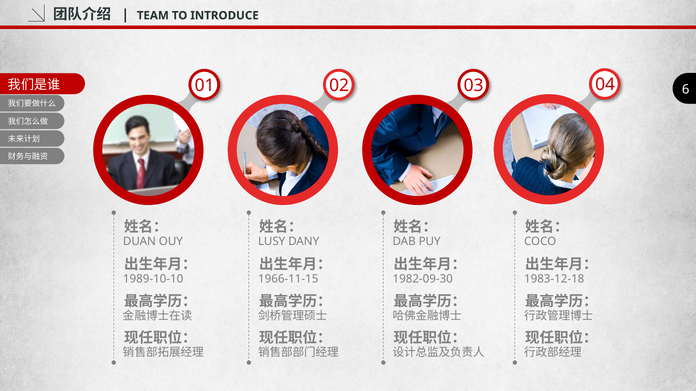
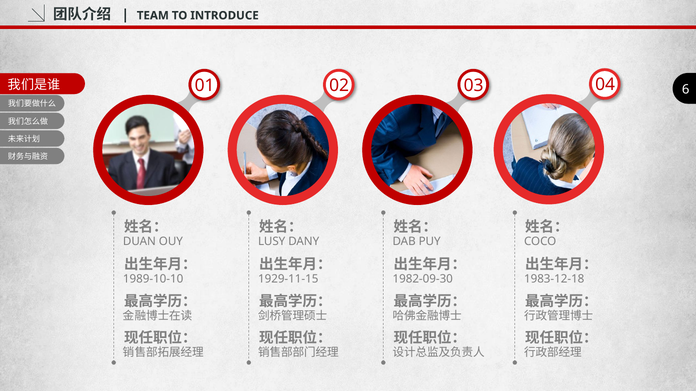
1966-11-15: 1966-11-15 -> 1929-11-15 (288, 279)
